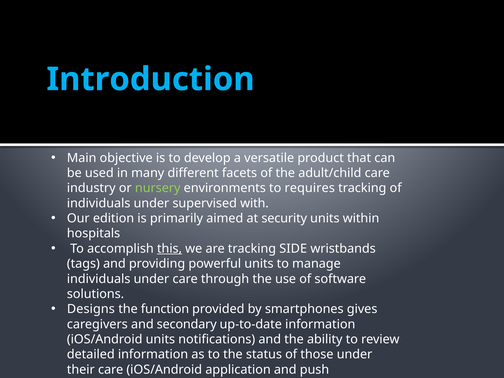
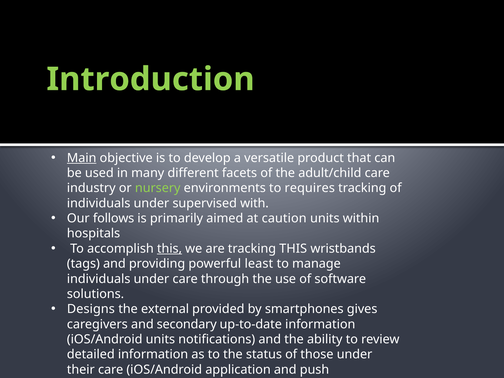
Introduction colour: light blue -> light green (151, 79)
Main underline: none -> present (82, 158)
edition: edition -> follows (114, 218)
security: security -> caution (284, 218)
tracking SIDE: SIDE -> THIS (293, 249)
powerful units: units -> least (259, 264)
function: function -> external (165, 309)
